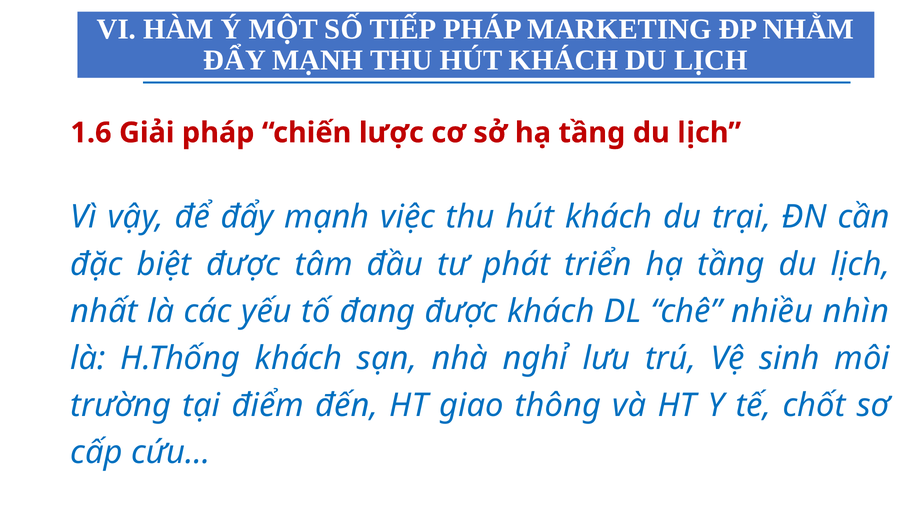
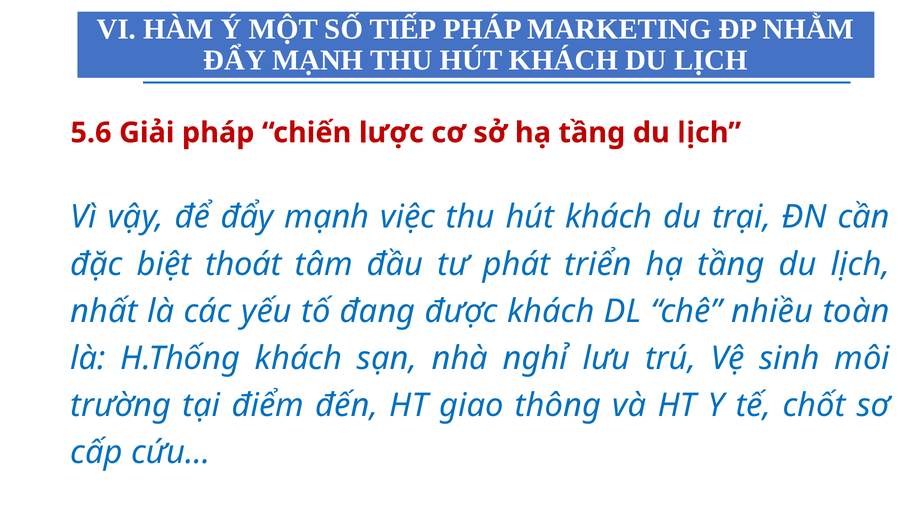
1.6: 1.6 -> 5.6 (91, 133)
biệt được: được -> thoát (243, 264)
nhìn: nhìn -> toàn (856, 311)
